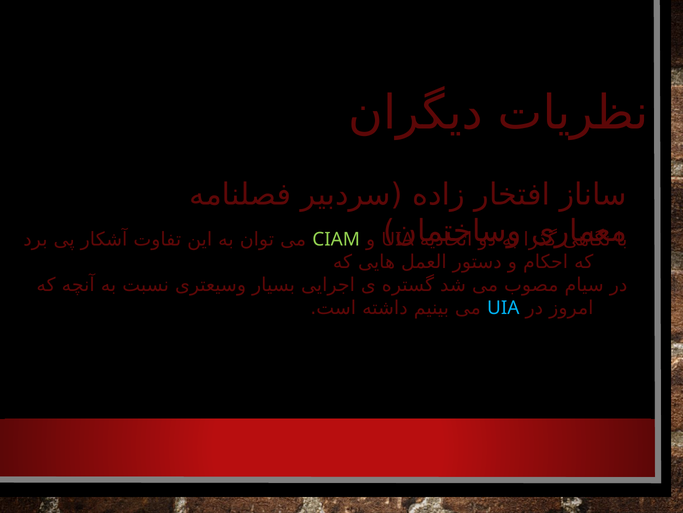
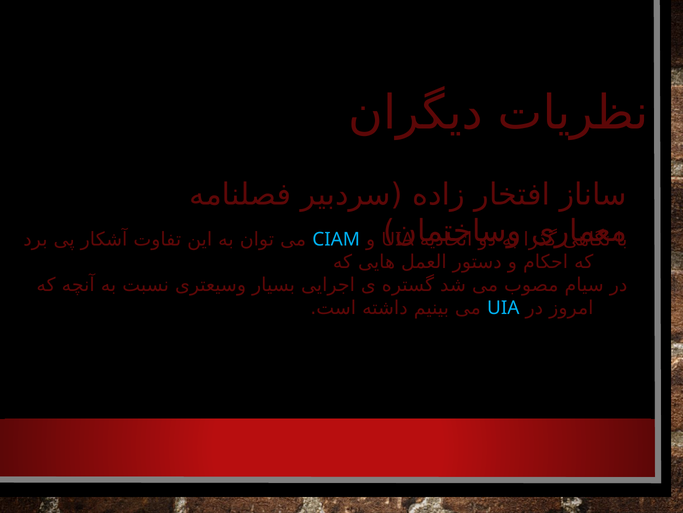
CIAM colour: light green -> light blue (336, 239)
